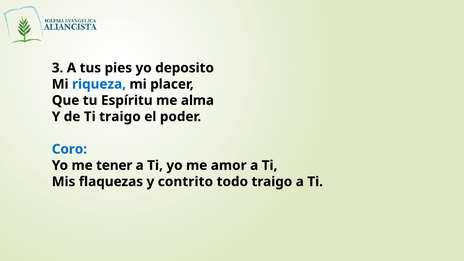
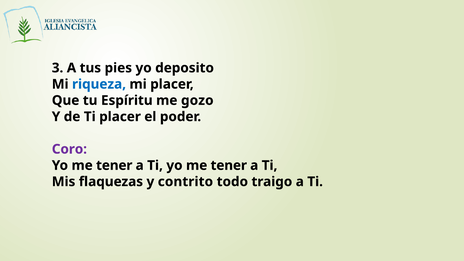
alma: alma -> gozo (197, 100)
Ti traigo: traigo -> placer (120, 117)
Coro colour: blue -> purple (69, 149)
Ti yo me amor: amor -> tener (229, 165)
